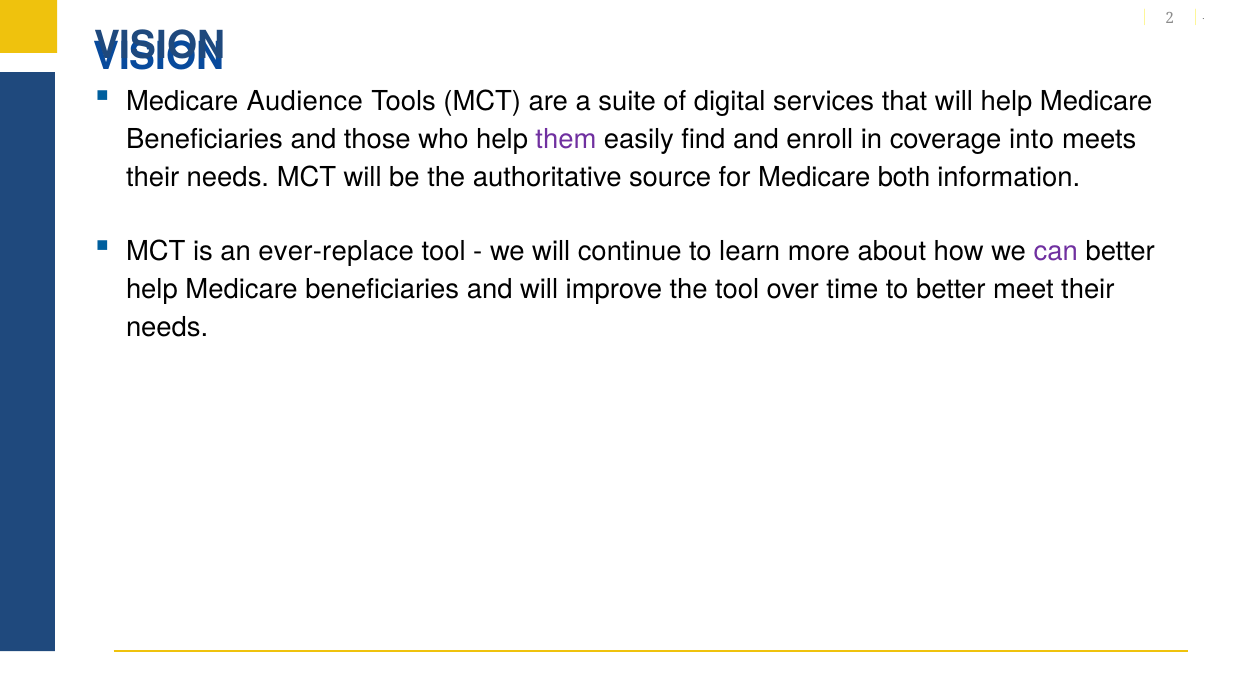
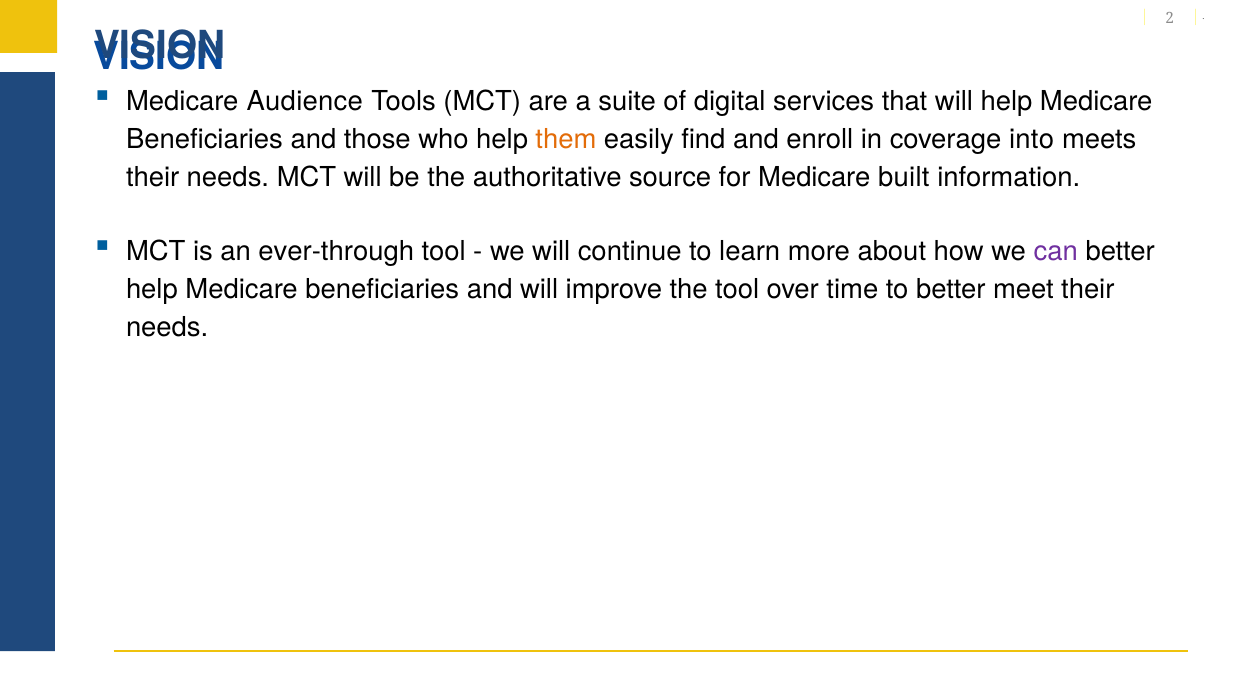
them colour: purple -> orange (566, 139)
both: both -> built (904, 177)
ever-replace: ever-replace -> ever-through (336, 252)
